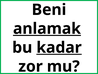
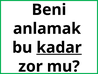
anlamak underline: present -> none (47, 28)
